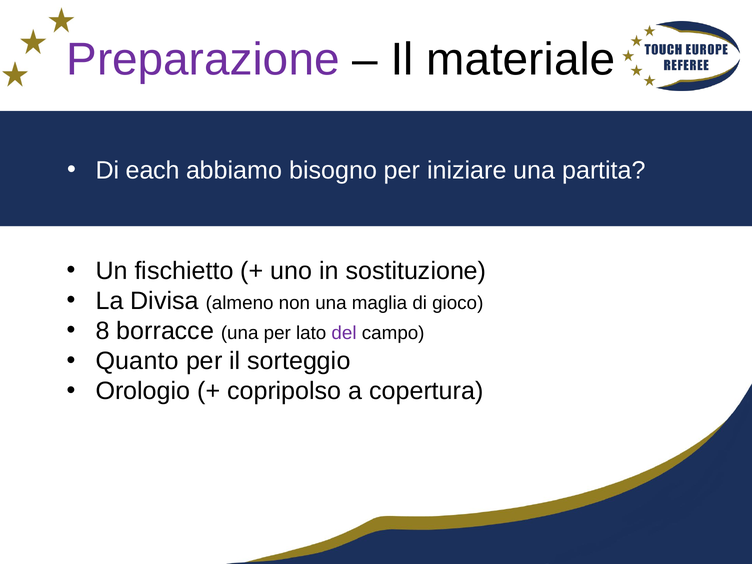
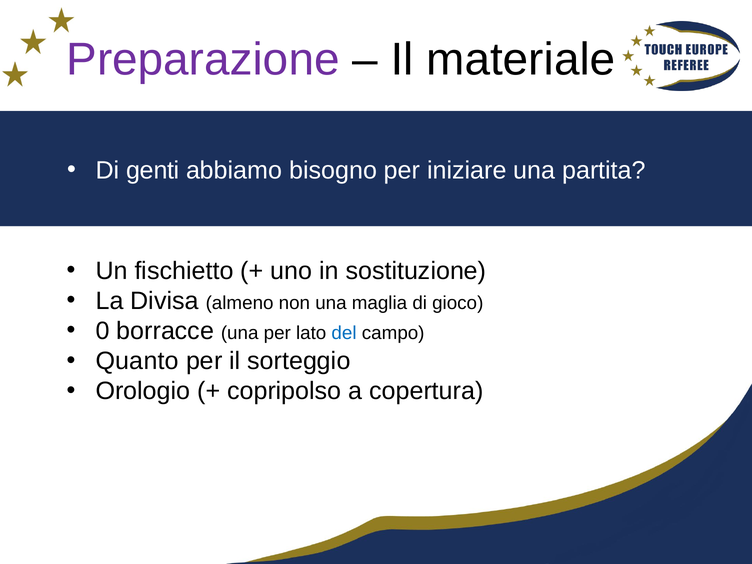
each: each -> genti (153, 170)
8: 8 -> 0 (103, 331)
del colour: purple -> blue (344, 333)
